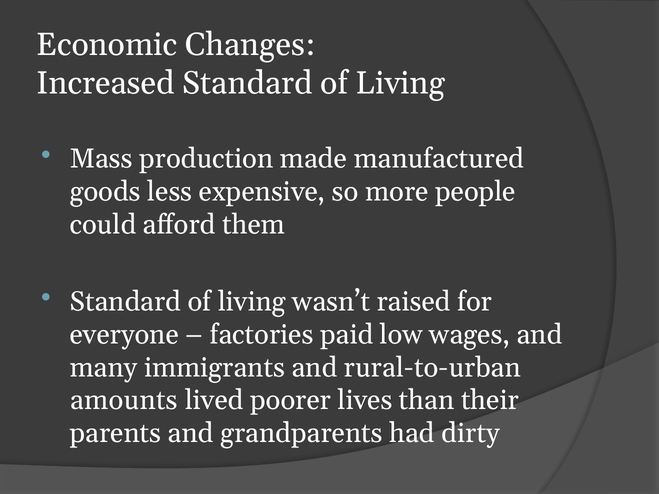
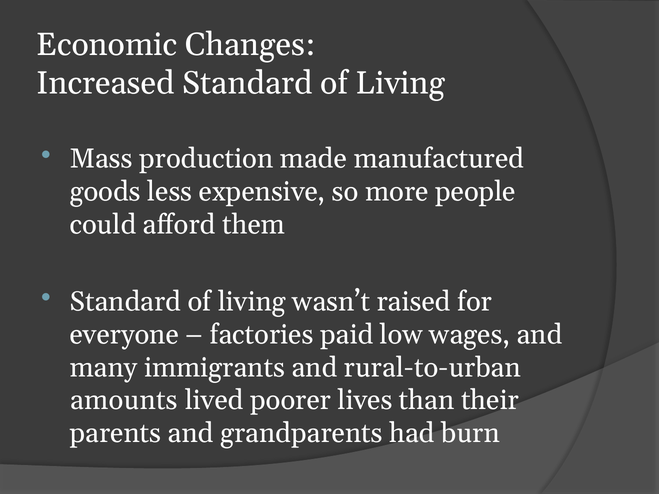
dirty: dirty -> burn (471, 434)
